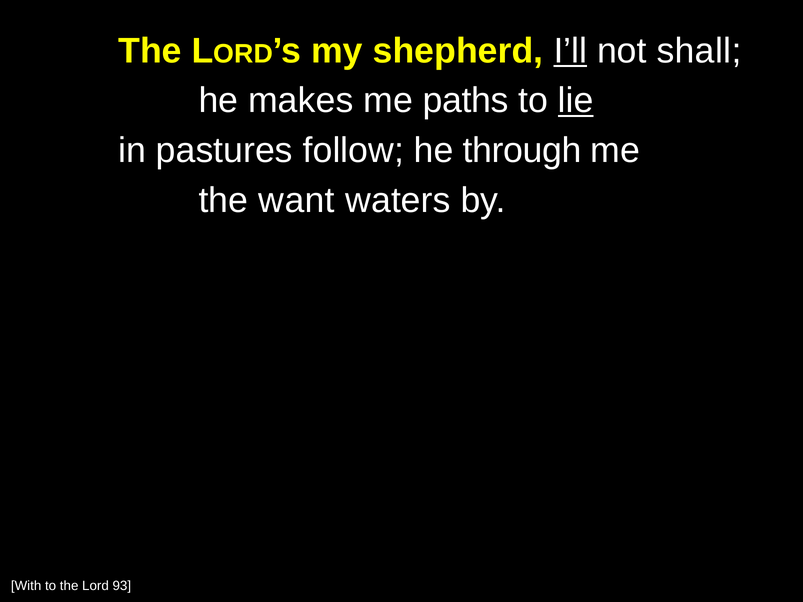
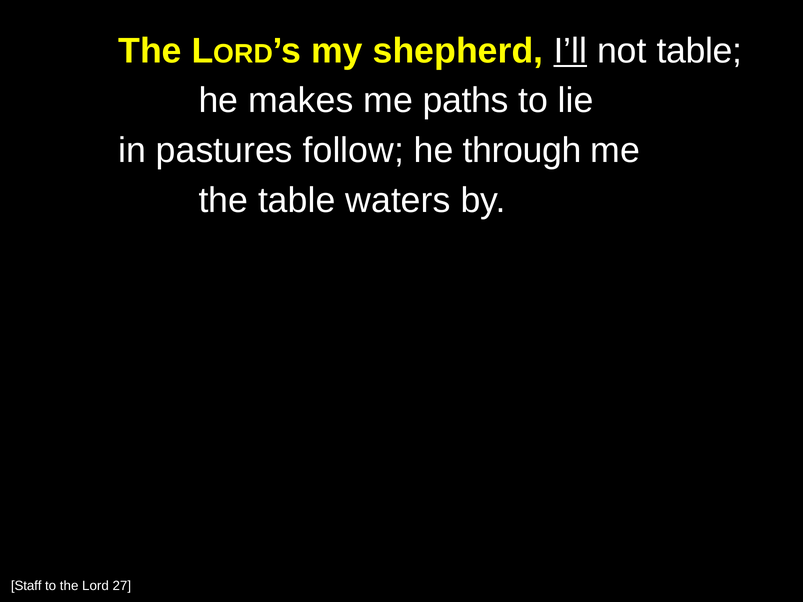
not shall: shall -> table (699, 51)
lie underline: present -> none (576, 101)
the want: want -> table (297, 201)
With: With -> Staff (26, 586)
93: 93 -> 27 (122, 586)
